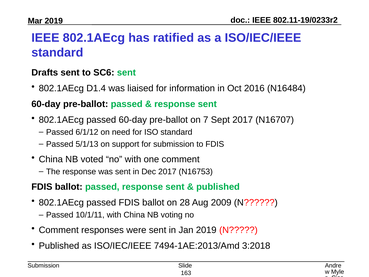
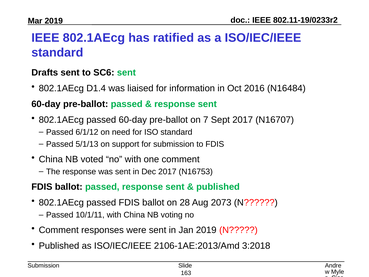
2009: 2009 -> 2073 (221, 202)
7494-1AE:2013/Amd: 7494-1AE:2013/Amd -> 2106-1AE:2013/Amd (197, 246)
